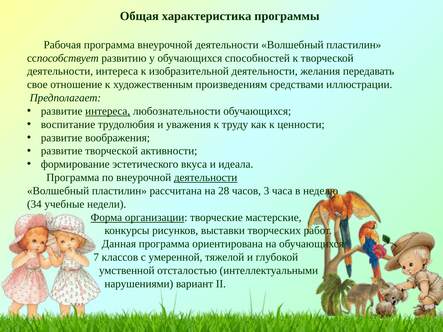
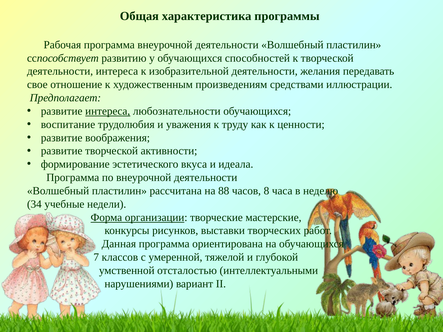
деятельности underline: present -> none (206, 178)
28: 28 -> 88 (224, 191)
3: 3 -> 8 (266, 191)
